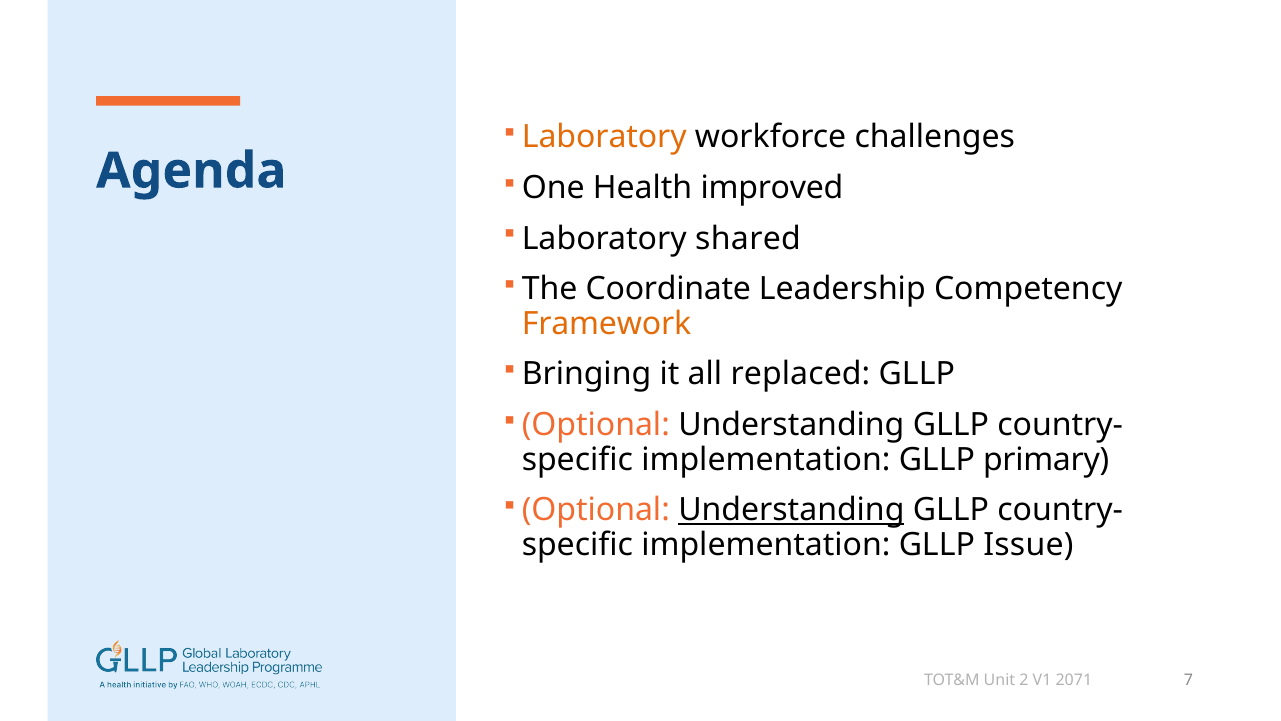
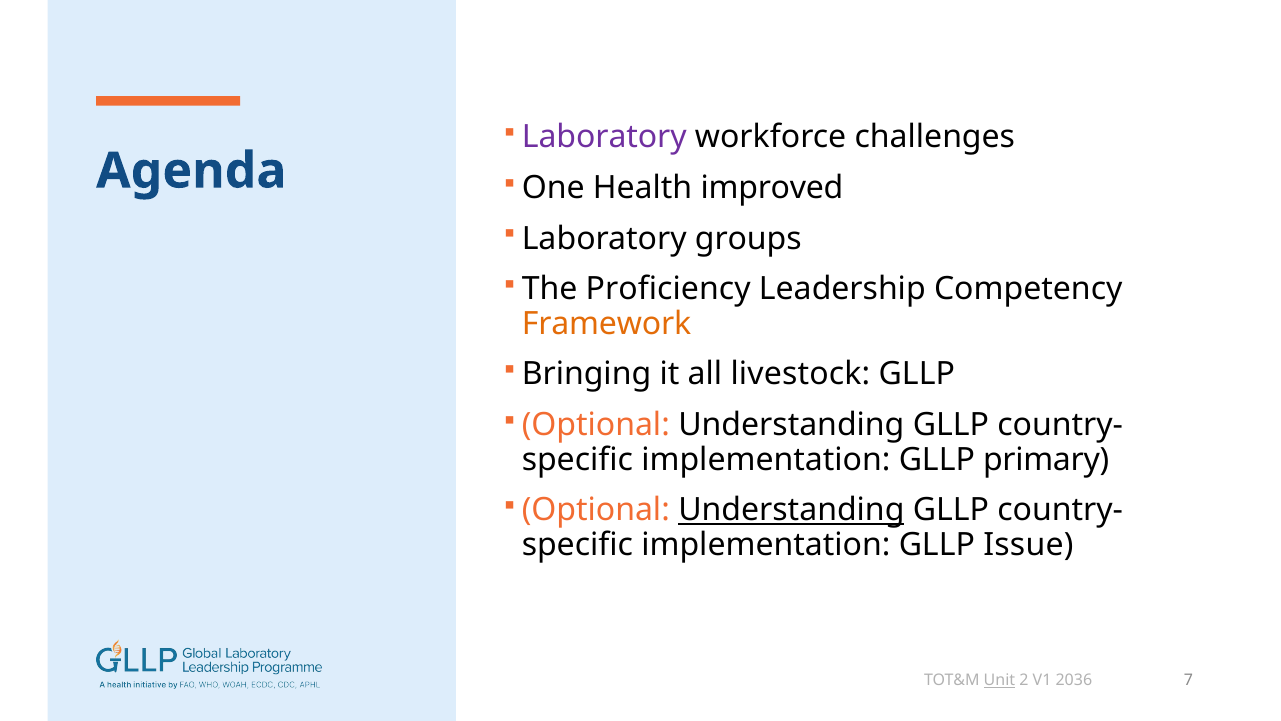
Laboratory colour: orange -> purple (604, 137)
shared: shared -> groups (748, 238)
Coordinate: Coordinate -> Proficiency (668, 289)
replaced: replaced -> livestock (800, 374)
Unit underline: none -> present (999, 680)
2071: 2071 -> 2036 (1074, 680)
